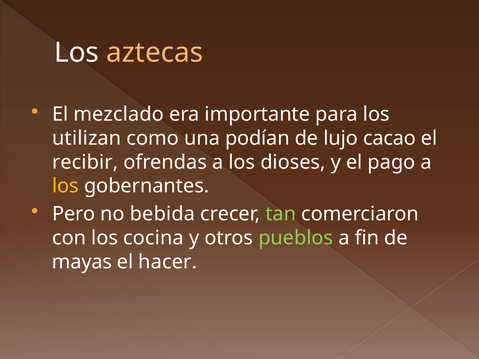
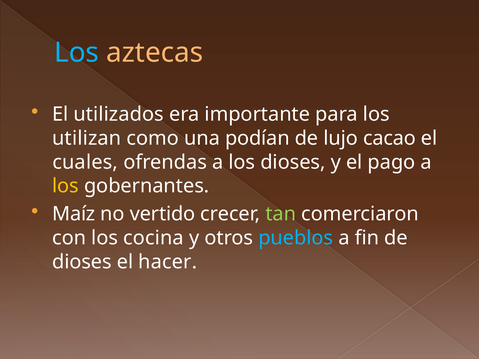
Los colour: white -> light blue (77, 53)
mezclado: mezclado -> utilizados (119, 114)
recibir: recibir -> cuales (85, 162)
Pero: Pero -> Maíz (74, 214)
bebida: bebida -> vertido (163, 214)
pueblos colour: light green -> light blue (296, 238)
mayas: mayas -> dioses (82, 262)
